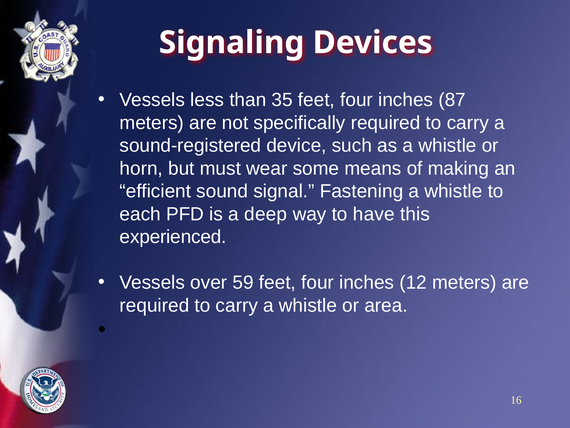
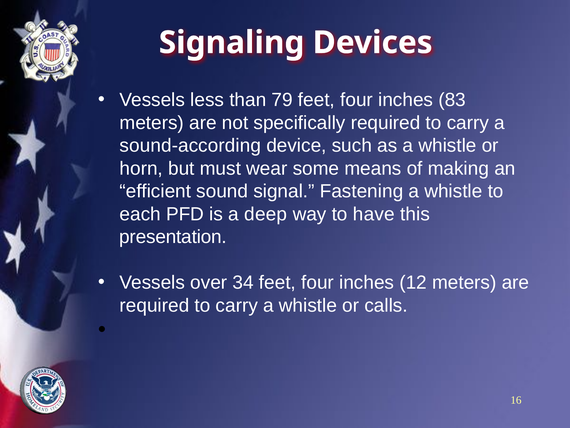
35: 35 -> 79 (282, 100)
87: 87 -> 83 (452, 100)
sound-registered: sound-registered -> sound-according (190, 146)
experienced: experienced -> presentation (173, 237)
59: 59 -> 34 (243, 282)
area: area -> calls (386, 305)
